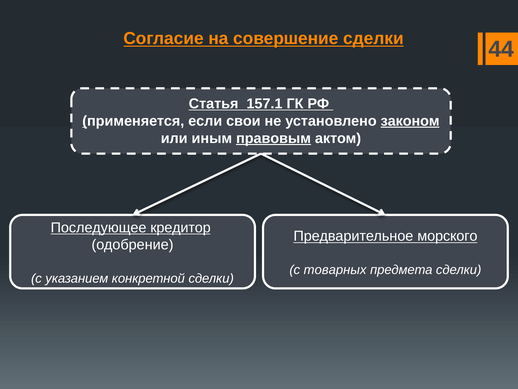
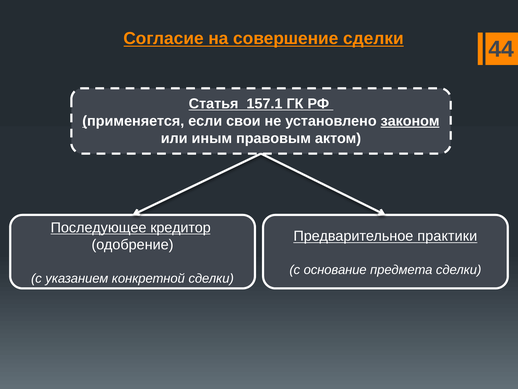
правовым underline: present -> none (274, 138)
морского: морского -> практики (447, 236)
товарных: товарных -> основание (335, 269)
